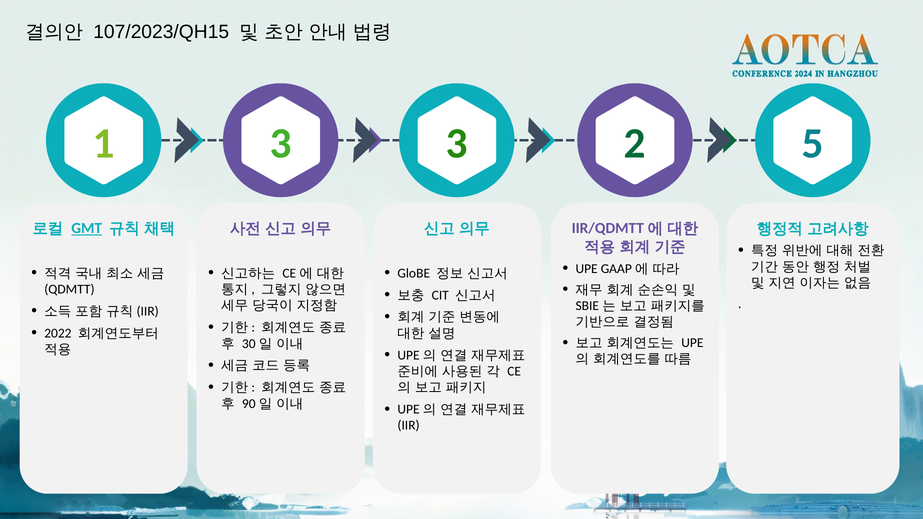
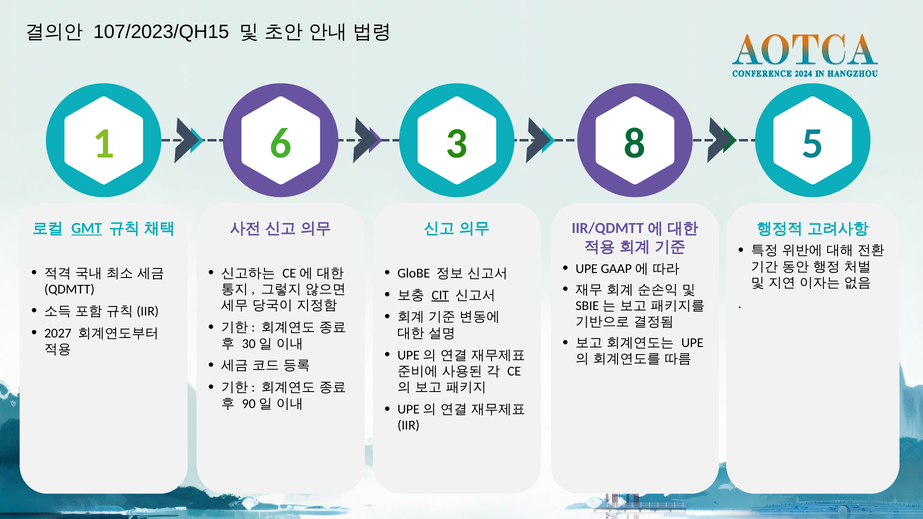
1 3: 3 -> 6 (281, 143)
2: 2 -> 8 (635, 143)
CIT underline: none -> present (440, 295)
2022: 2022 -> 2027 (58, 333)
